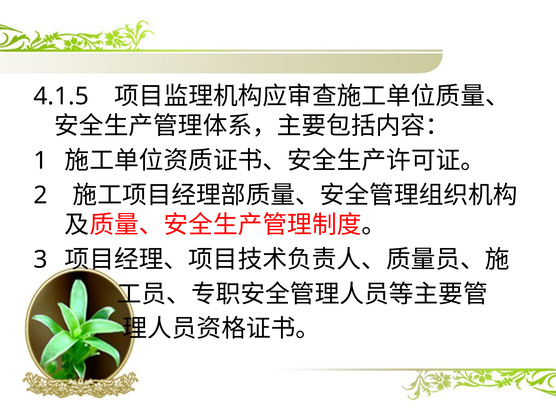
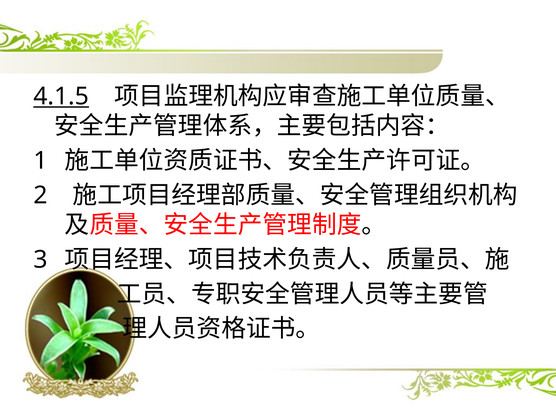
4.1.5 underline: none -> present (61, 96)
